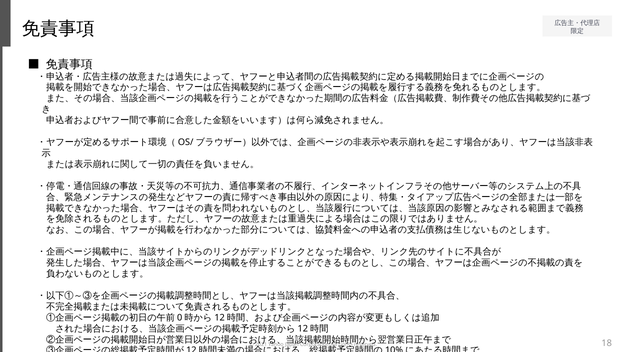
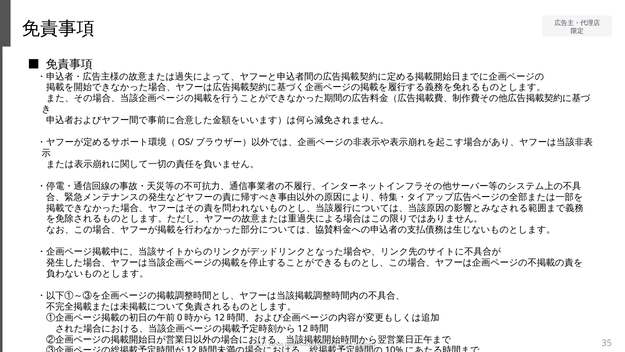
18: 18 -> 35 (607, 343)
